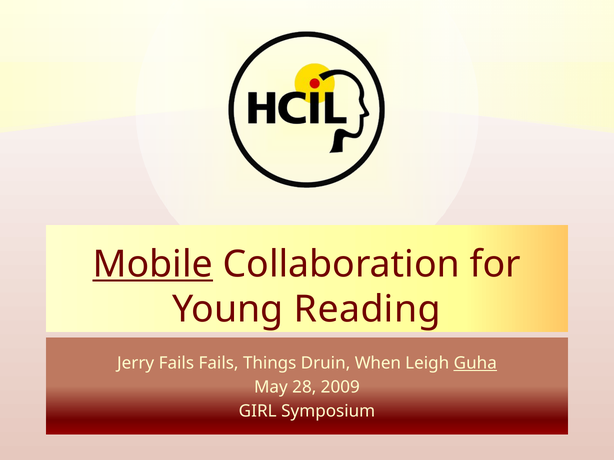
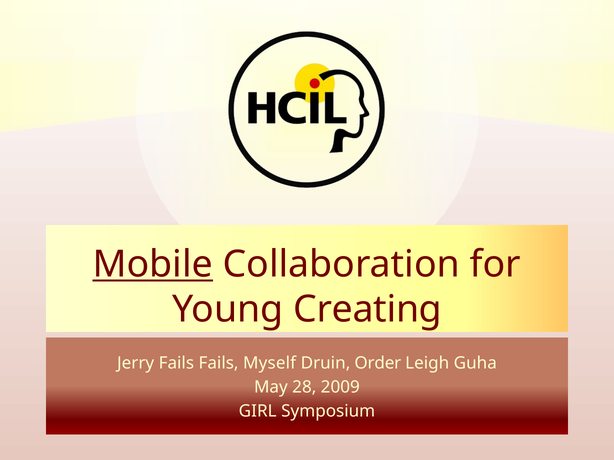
Reading: Reading -> Creating (368, 310)
Things: Things -> Myself (270, 364)
When: When -> Order (378, 364)
Guha underline: present -> none (475, 364)
